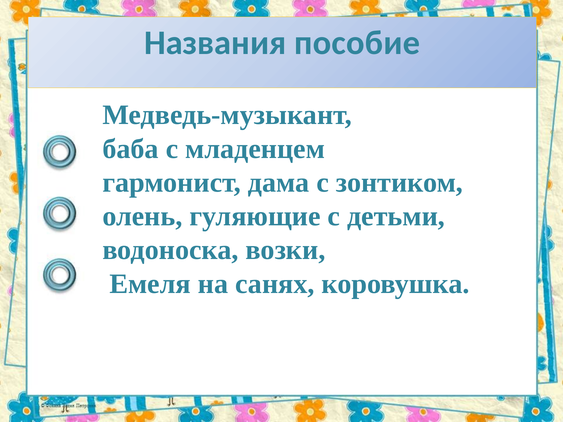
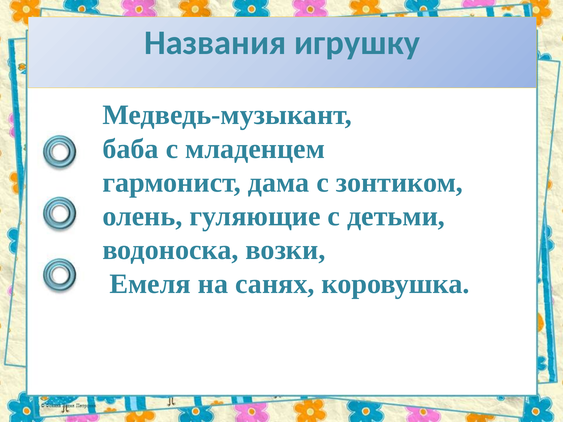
пособие: пособие -> игрушку (357, 43)
